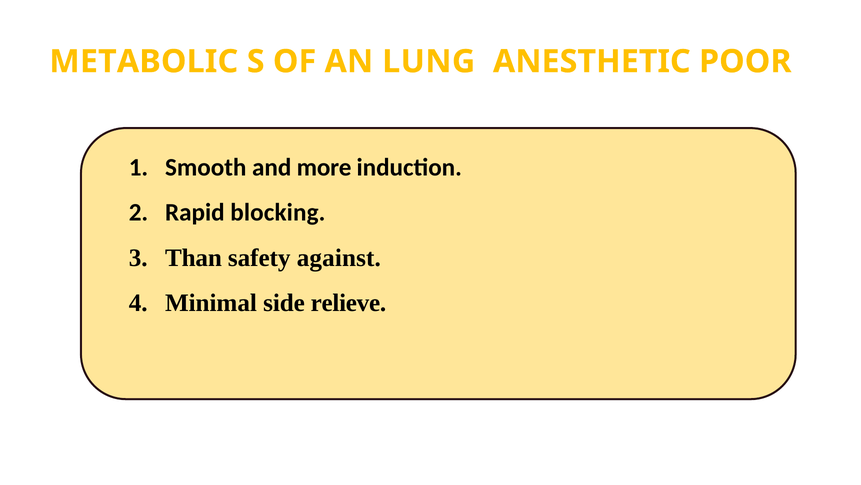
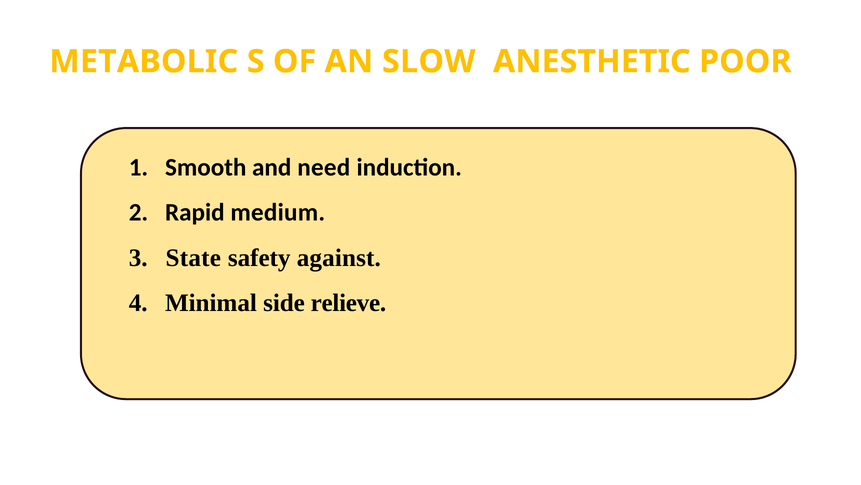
LUNG: LUNG -> SLOW (429, 61)
more: more -> need (324, 167)
blocking: blocking -> medium (278, 212)
Than: Than -> State (193, 257)
